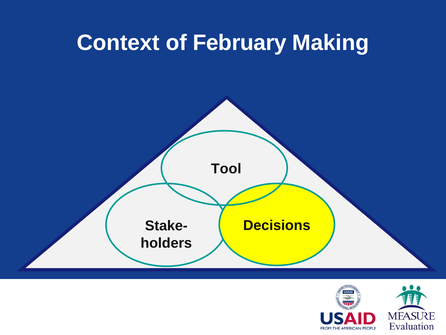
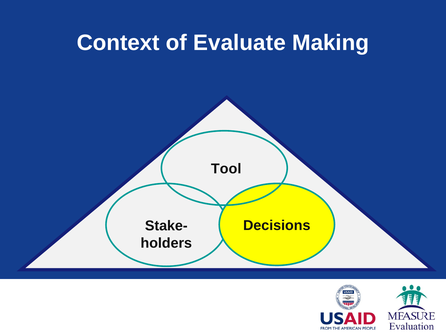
February: February -> Evaluate (239, 43)
